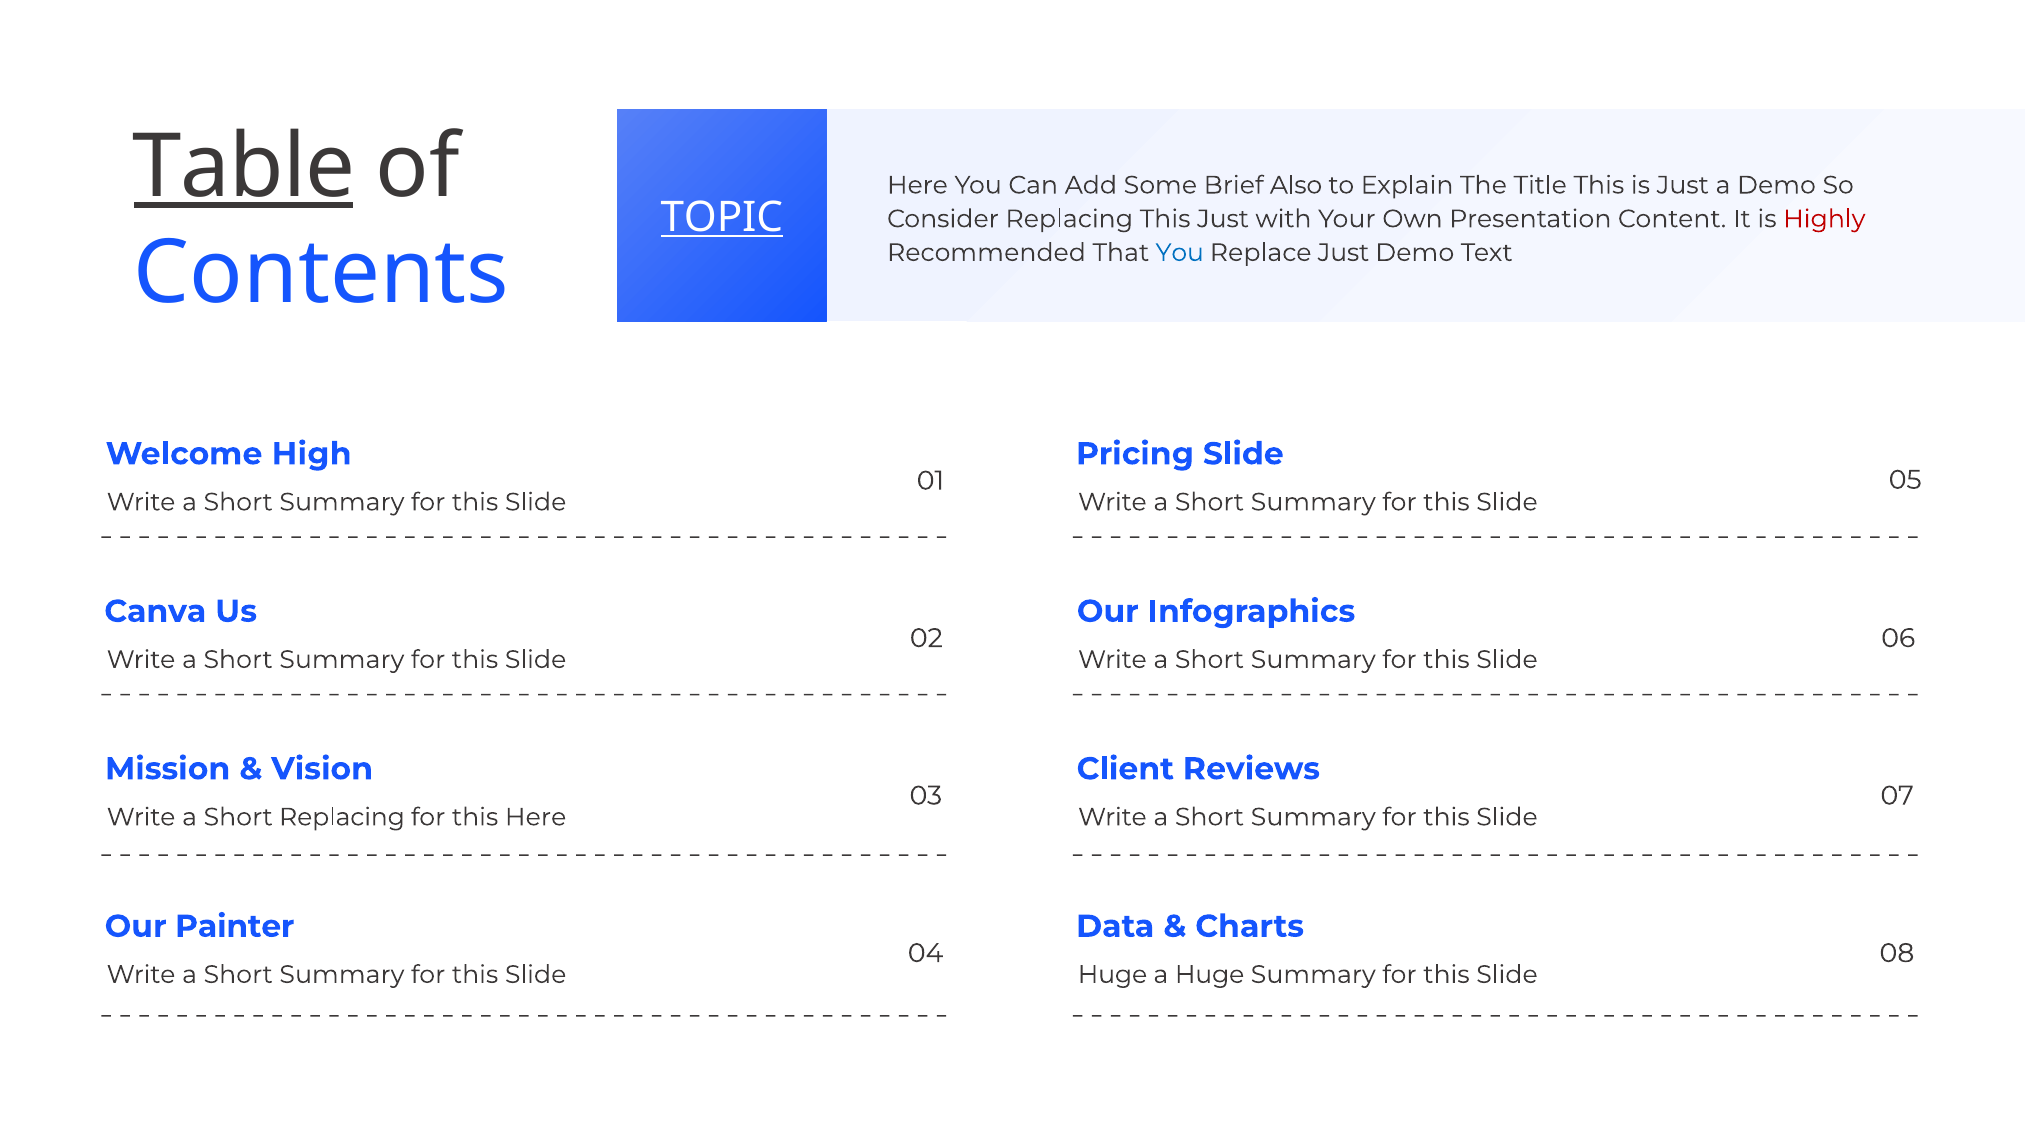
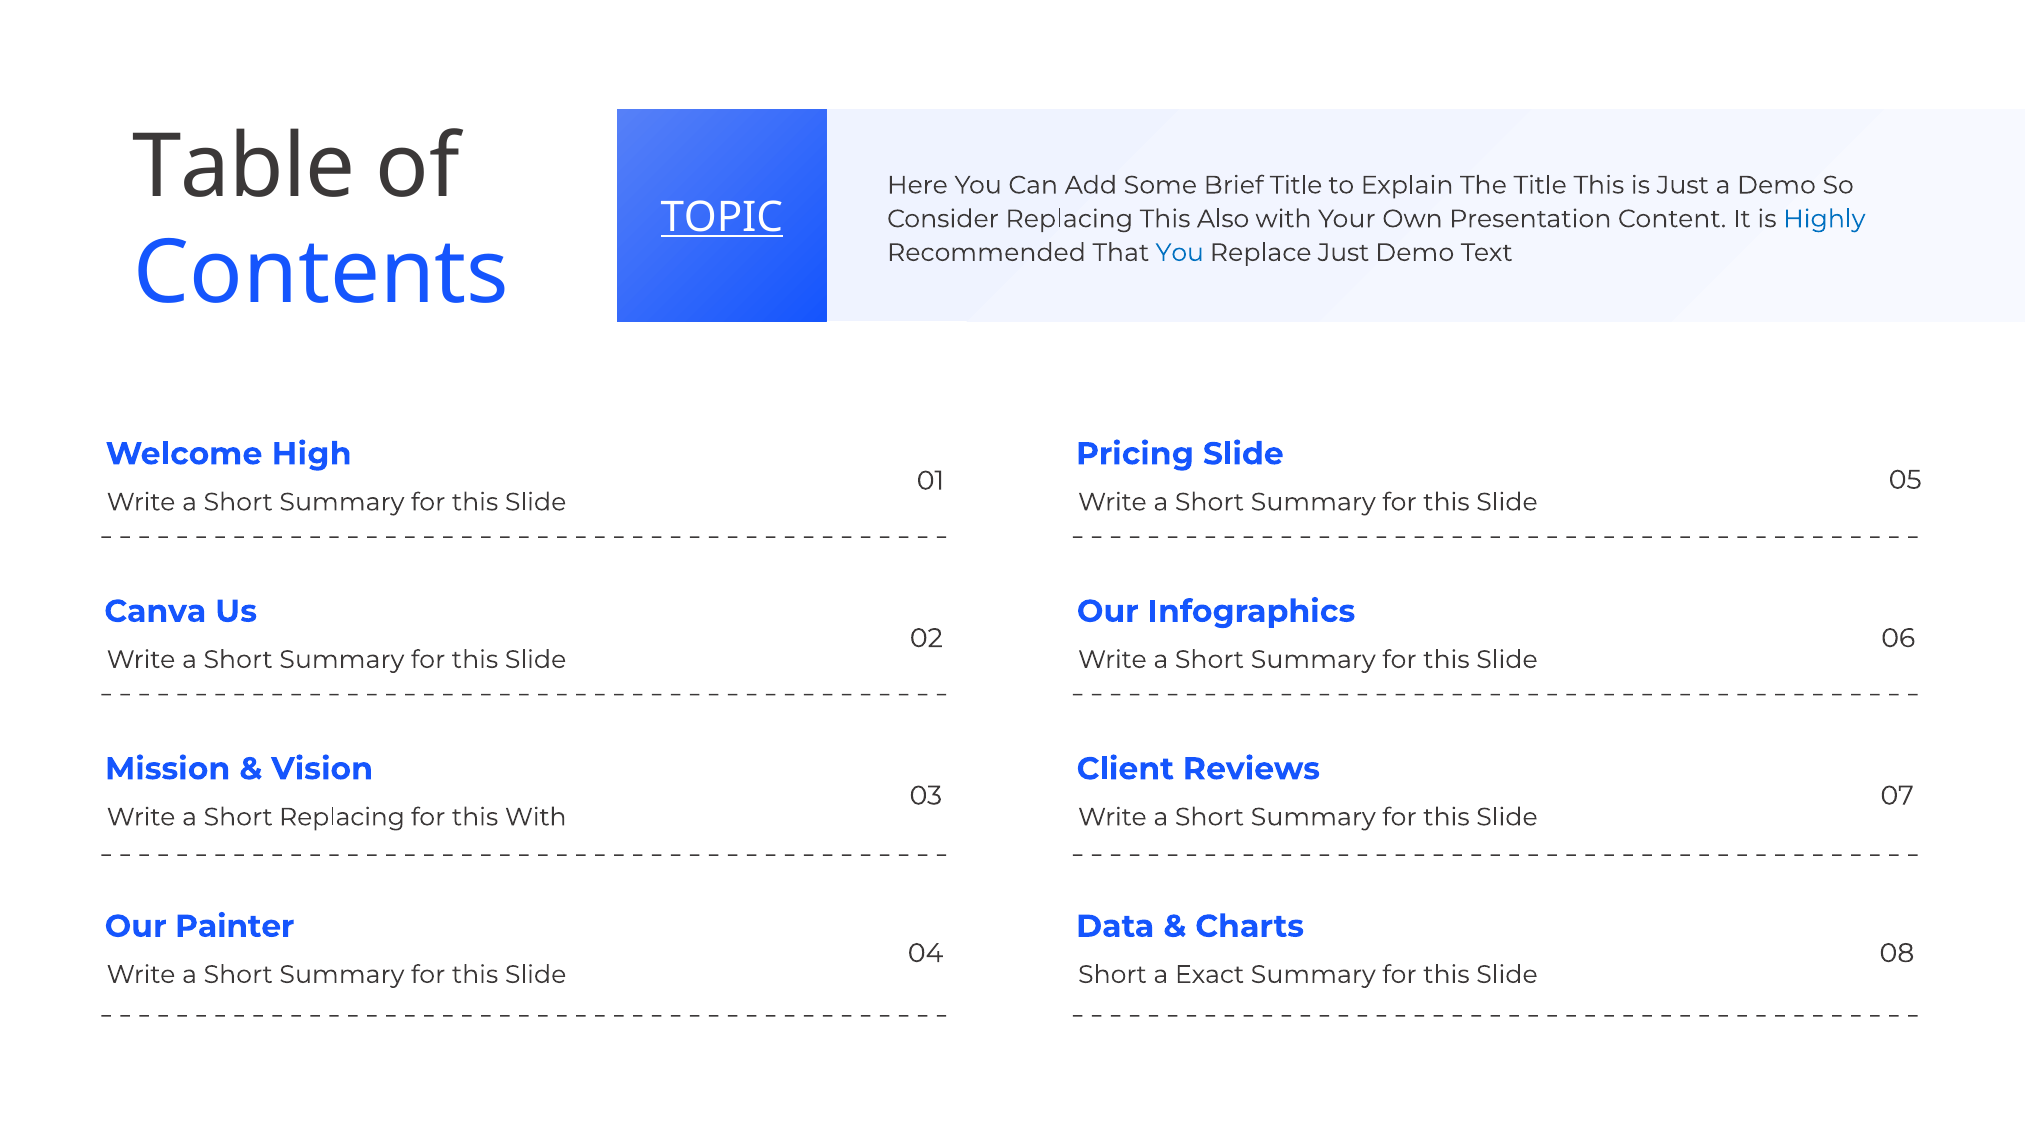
Table underline: present -> none (244, 167)
Brief Also: Also -> Title (1296, 185)
This Just: Just -> Also (1223, 219)
Highly colour: red -> blue (1824, 219)
this Here: Here -> With (536, 817)
Huge: Huge -> Short (1112, 975)
a Huge: Huge -> Exact (1210, 975)
